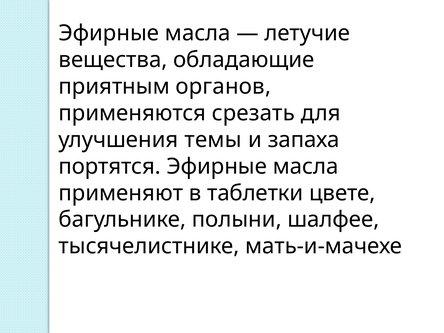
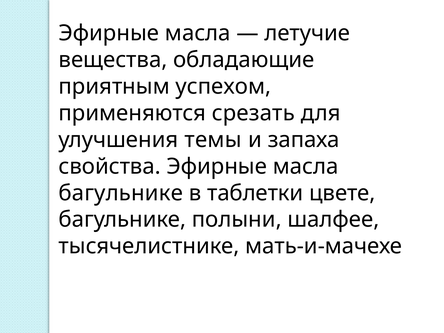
органов: органов -> успехом (223, 86)
портятся: портятся -> свойства (110, 166)
применяют: применяют -> багульнике (121, 193)
